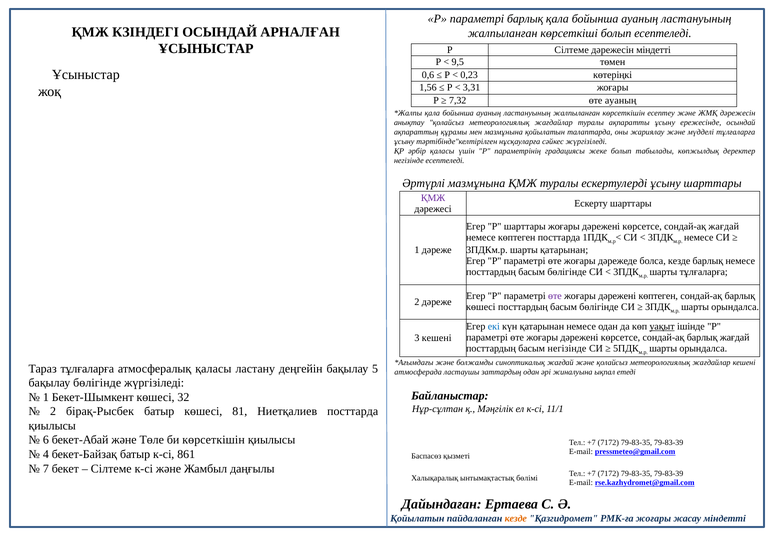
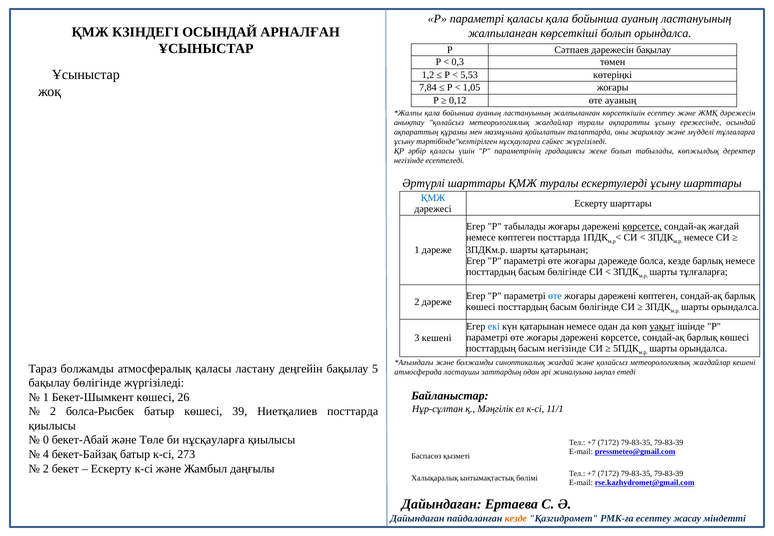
параметрі барлық: барлық -> қаласы (525, 19)
болып есептеледі: есептеледі -> орындалса (663, 33)
Р Сілтеме: Сілтеме -> Сәтпаев (572, 50)
дәрежесін міндетті: міндетті -> бақылау (654, 50)
9,5: 9,5 -> 0,3 (458, 62)
0,6: 0,6 -> 1,2 (428, 75)
0,23: 0,23 -> 5,53 (469, 75)
1,56: 1,56 -> 7,84 (428, 88)
3,31: 3,31 -> 1,05 (472, 88)
7,32: 7,32 -> 0,12 (458, 100)
Әртүрлі мазмұнына: мазмұнына -> шарттары (477, 183)
ҚМЖ colour: purple -> blue (433, 198)
Р шарттары: шарттары -> табылады (525, 227)
көрсетсе underline: none -> present (642, 227)
өте colour: purple -> blue (555, 296)
көрсетсе сондай-ақ барлық жағдай: жағдай -> көшесі (735, 337)
Тараз тұлғаларға: тұлғаларға -> болжамды (87, 368)
32: 32 -> 26 (183, 397)
бірақ-Рысбек: бірақ-Рысбек -> болса-Рысбек (100, 411)
81: 81 -> 39 (240, 411)
6: 6 -> 0 (46, 440)
би көрсеткішін: көрсеткішін -> нұсқауларға (214, 440)
861: 861 -> 273 (186, 454)
7: 7 -> 2 (46, 469)
Сілтеме: Сілтеме -> Ескерту (111, 469)
Қойылатын: Қойылатын -> Дайындаған (417, 518)
РМК-ға жоғары: жоғары -> есептеу (654, 518)
